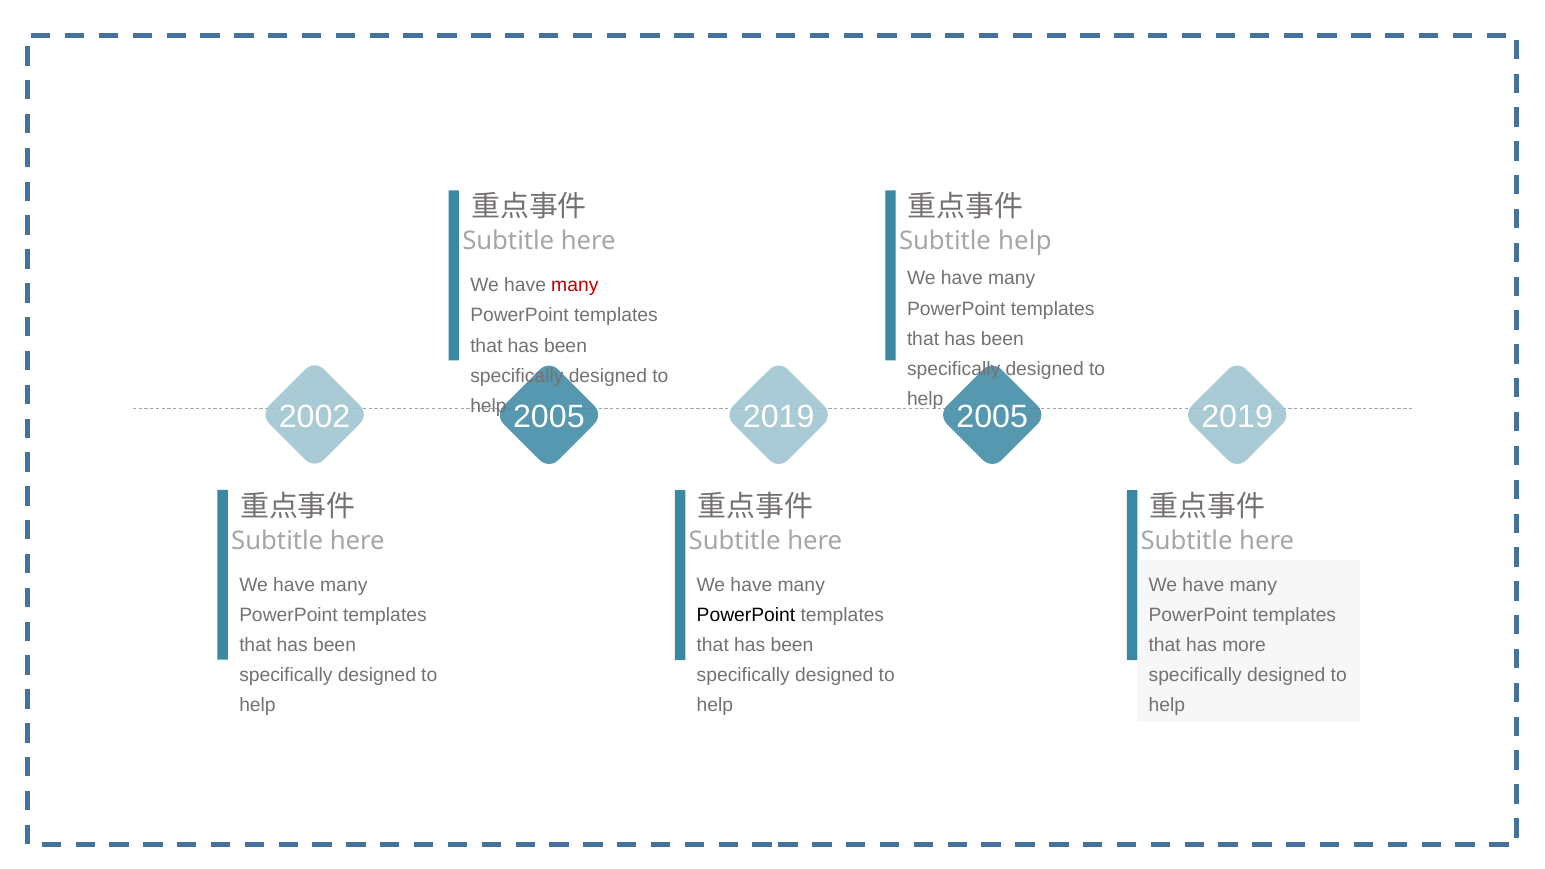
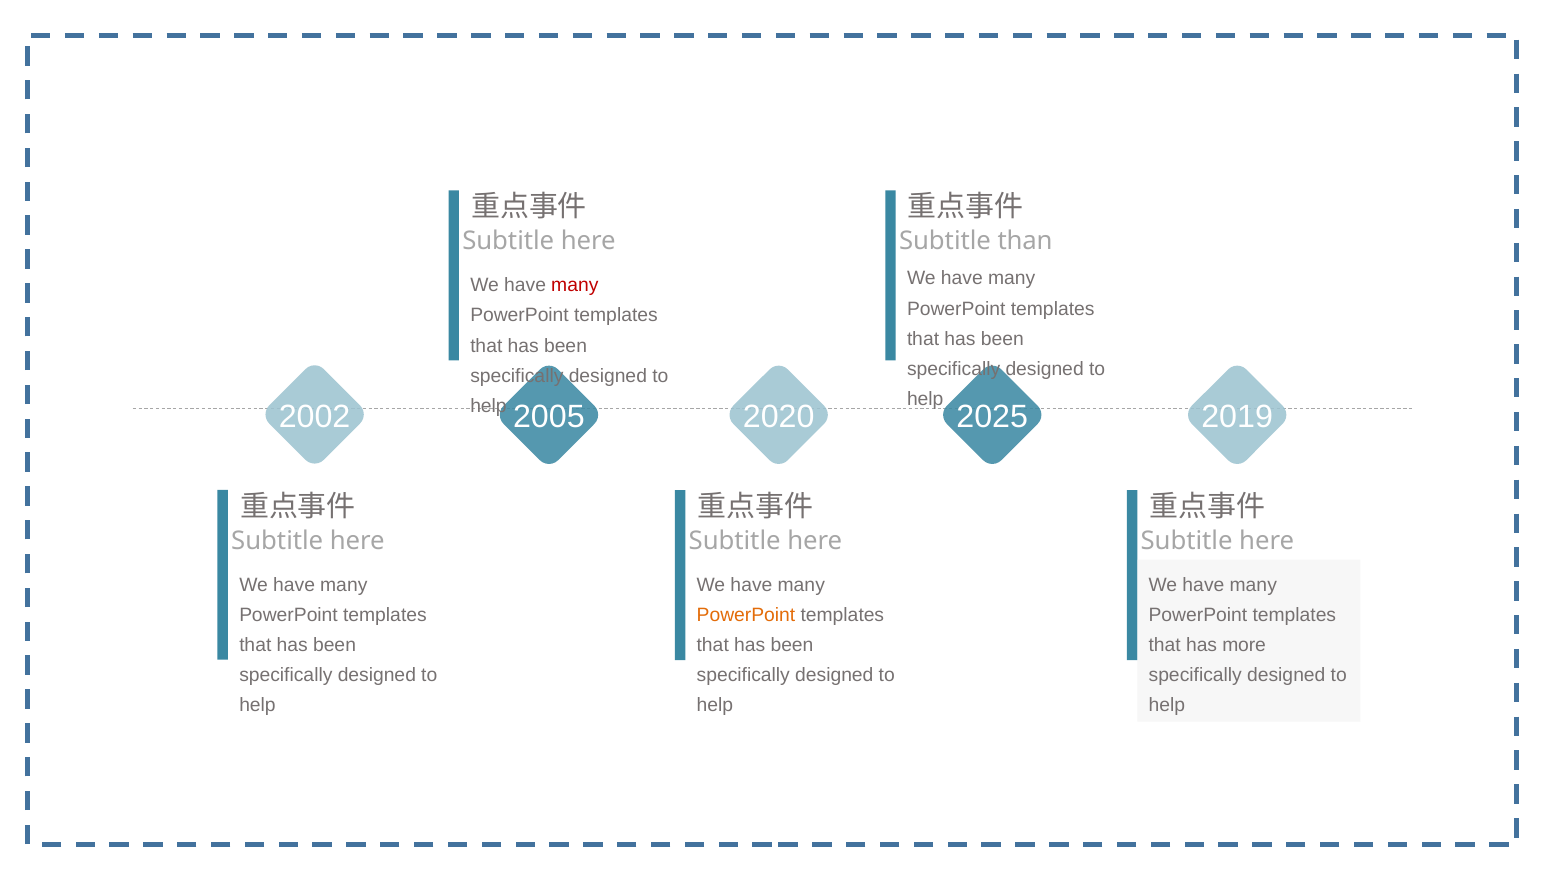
Subtitle help: help -> than (1025, 241)
2019: 2019 -> 2020 (779, 417)
2005: 2005 -> 2025 (992, 417)
PowerPoint colour: black -> orange (746, 615)
